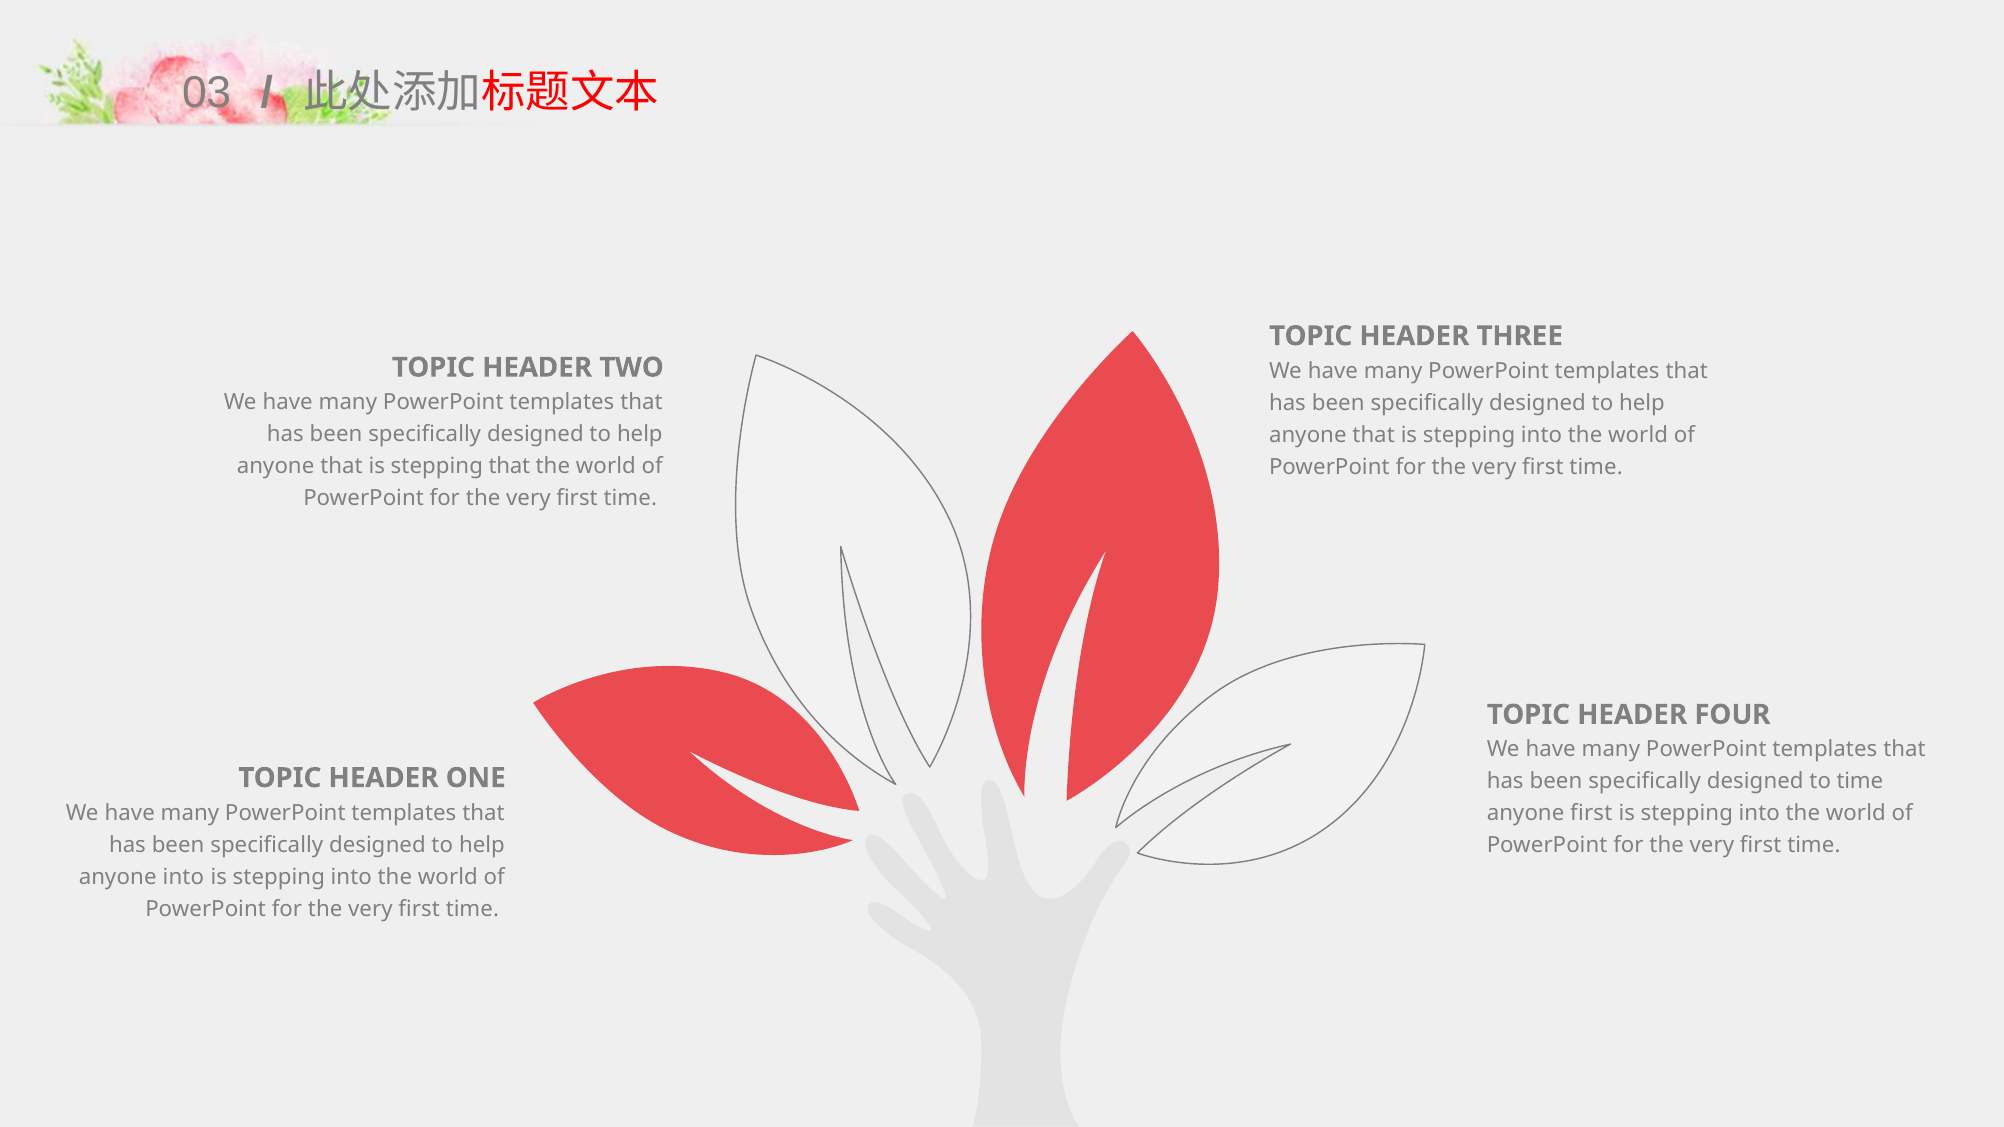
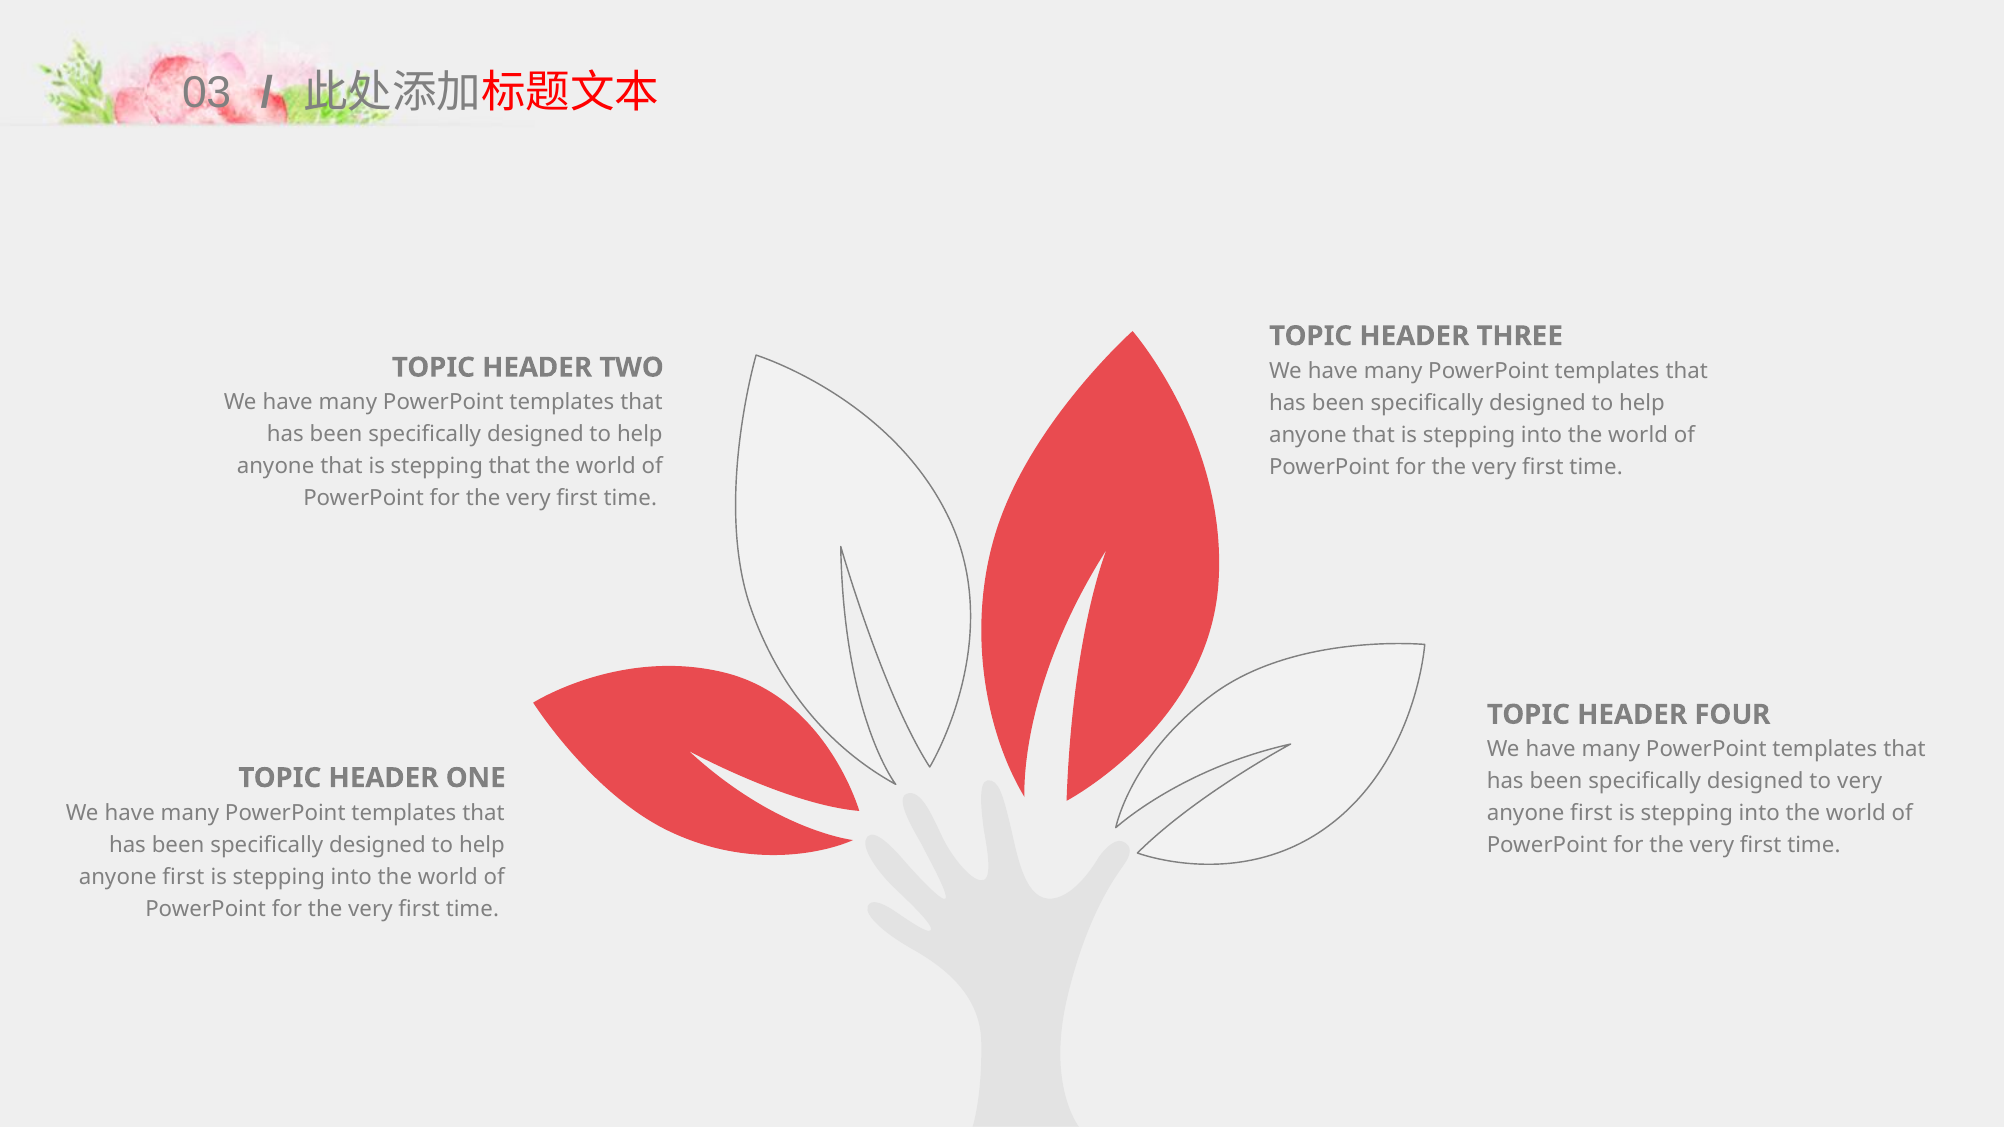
to time: time -> very (1860, 782)
into: into -> first (183, 877)
